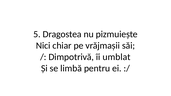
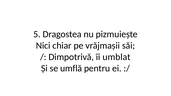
limbă: limbă -> umflă (71, 68)
